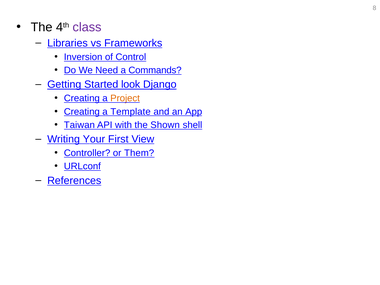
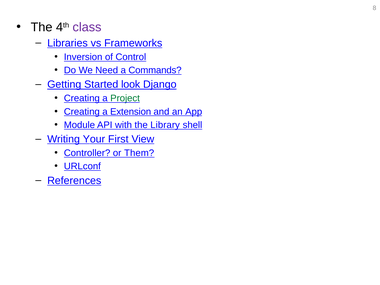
Project colour: orange -> green (125, 98)
Template: Template -> Extension (131, 112)
Taiwan: Taiwan -> Module (79, 125)
Shown: Shown -> Library (165, 125)
